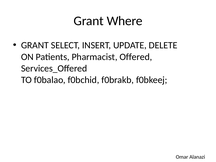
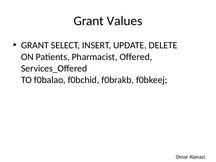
Where: Where -> Values (125, 21)
